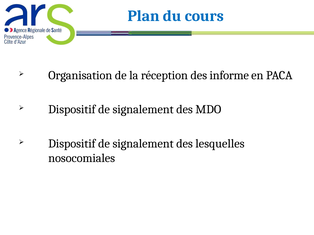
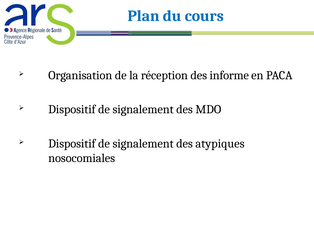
lesquelles: lesquelles -> atypiques (220, 144)
